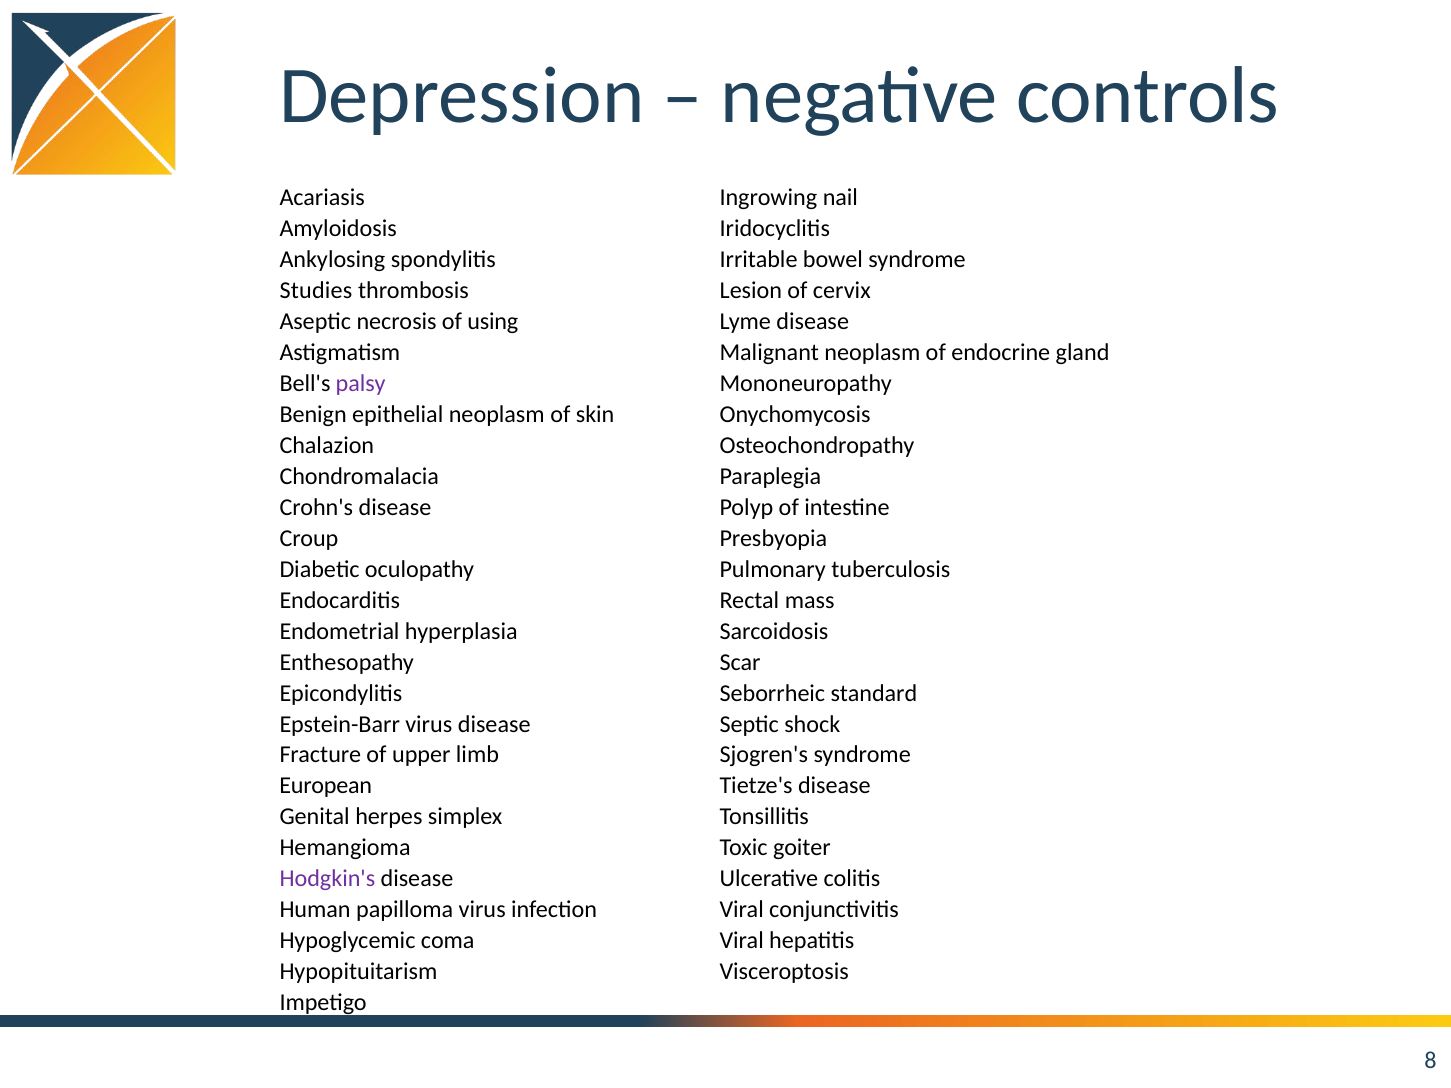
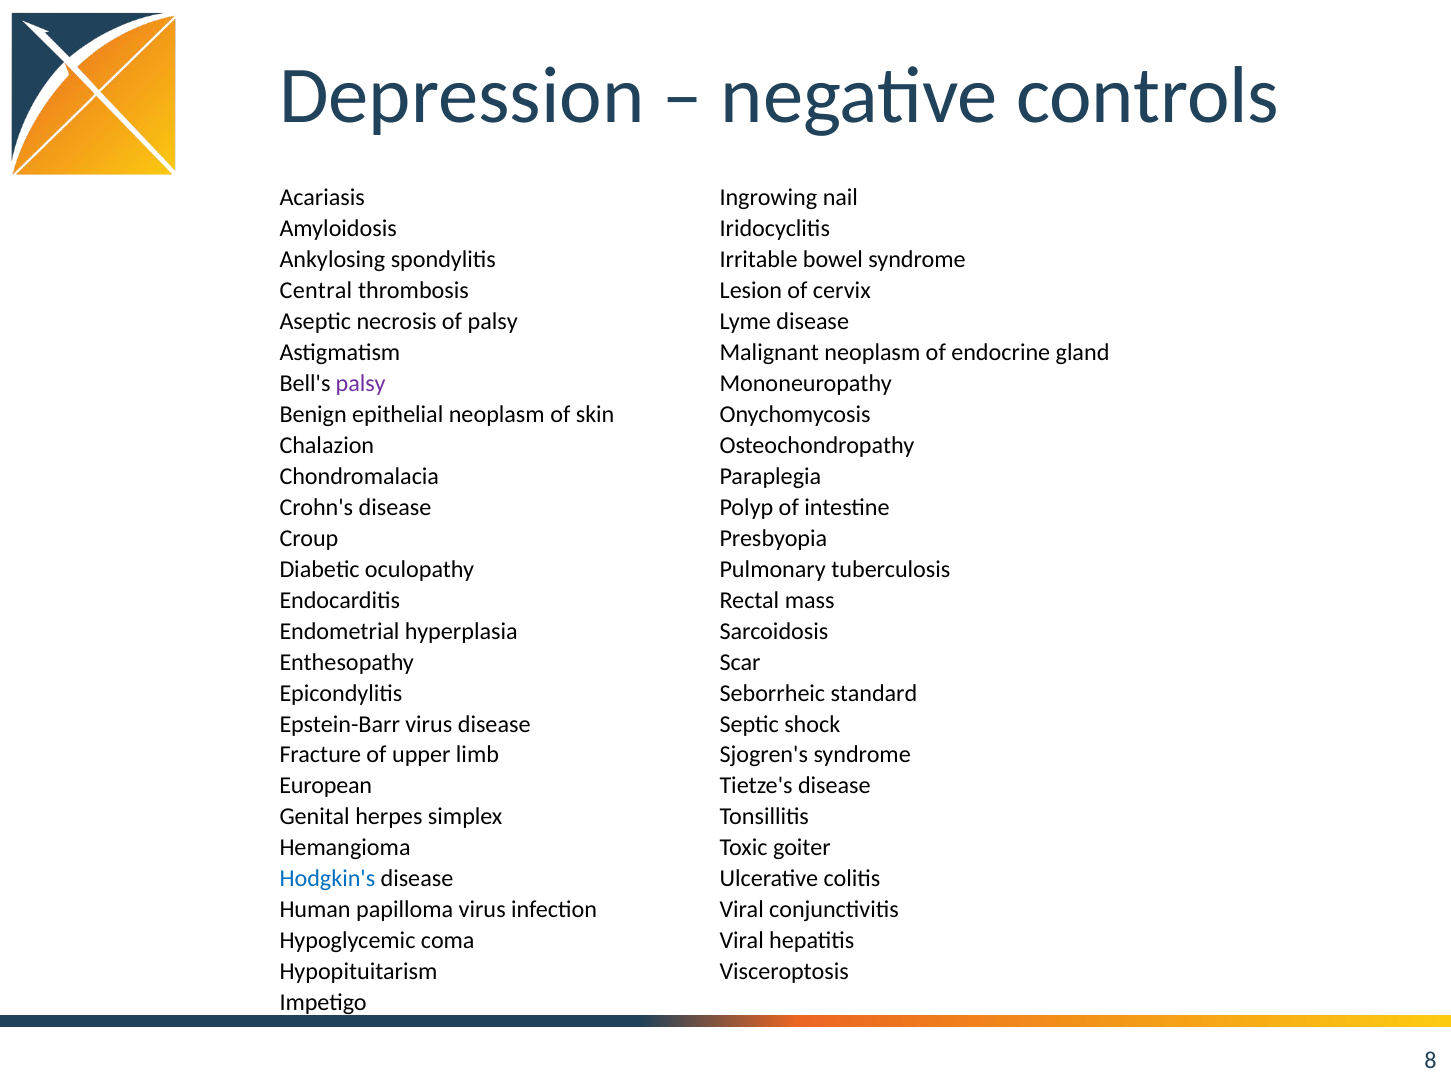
Studies: Studies -> Central (316, 291)
of using: using -> palsy (493, 322)
Hodgkin's colour: purple -> blue (327, 879)
